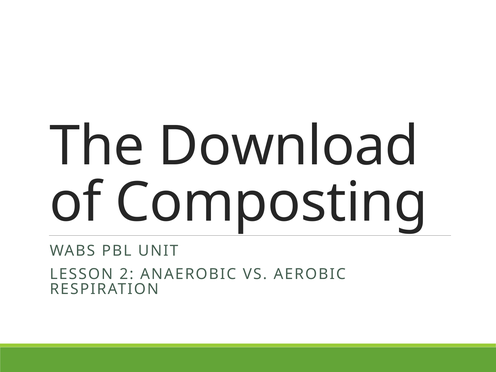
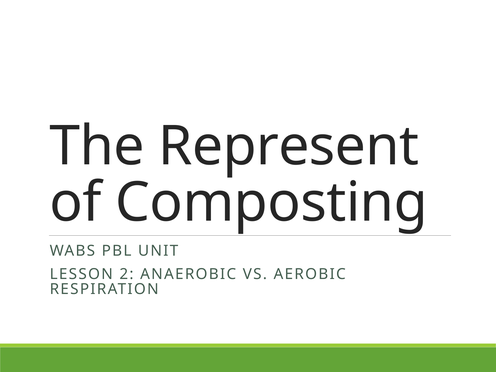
Download: Download -> Represent (289, 146)
